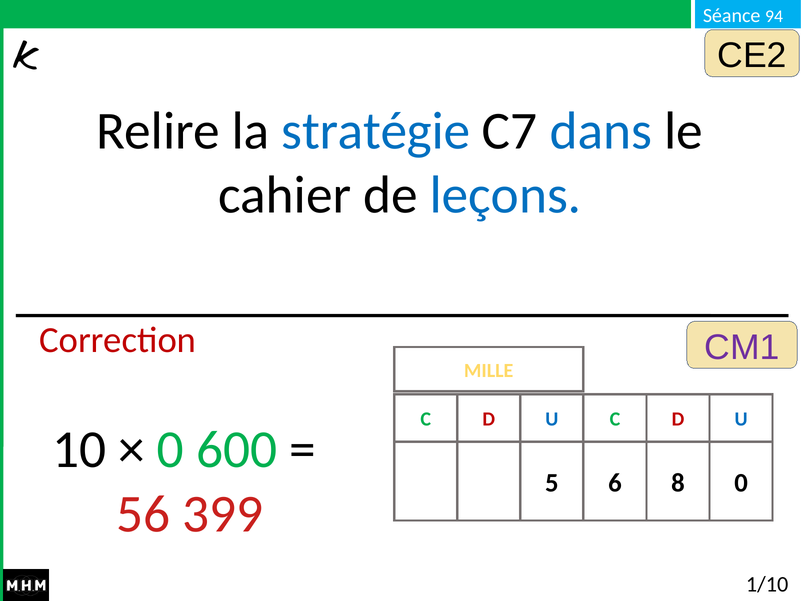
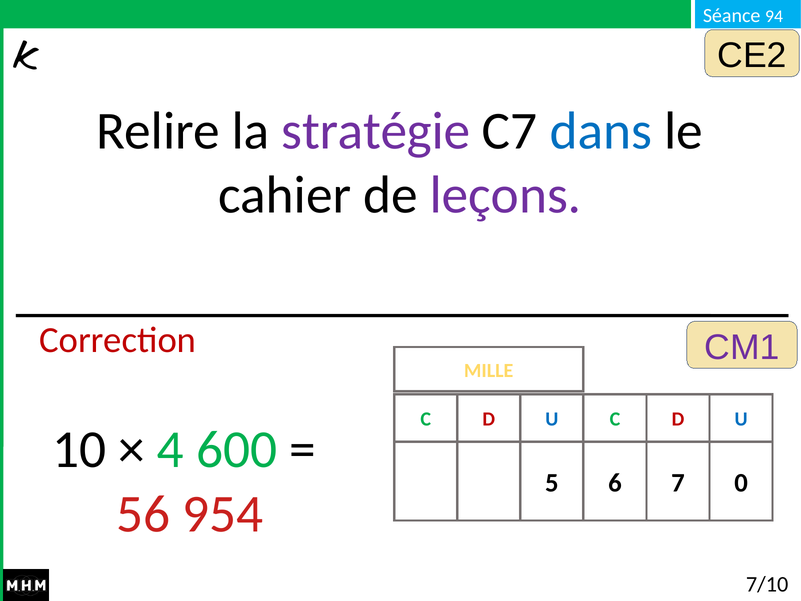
stratégie colour: blue -> purple (376, 131)
leçons colour: blue -> purple (506, 195)
0: 0 -> 4 (170, 450)
8: 8 -> 7 (678, 483)
399: 399 -> 954 (223, 514)
1/10: 1/10 -> 7/10 (767, 584)
